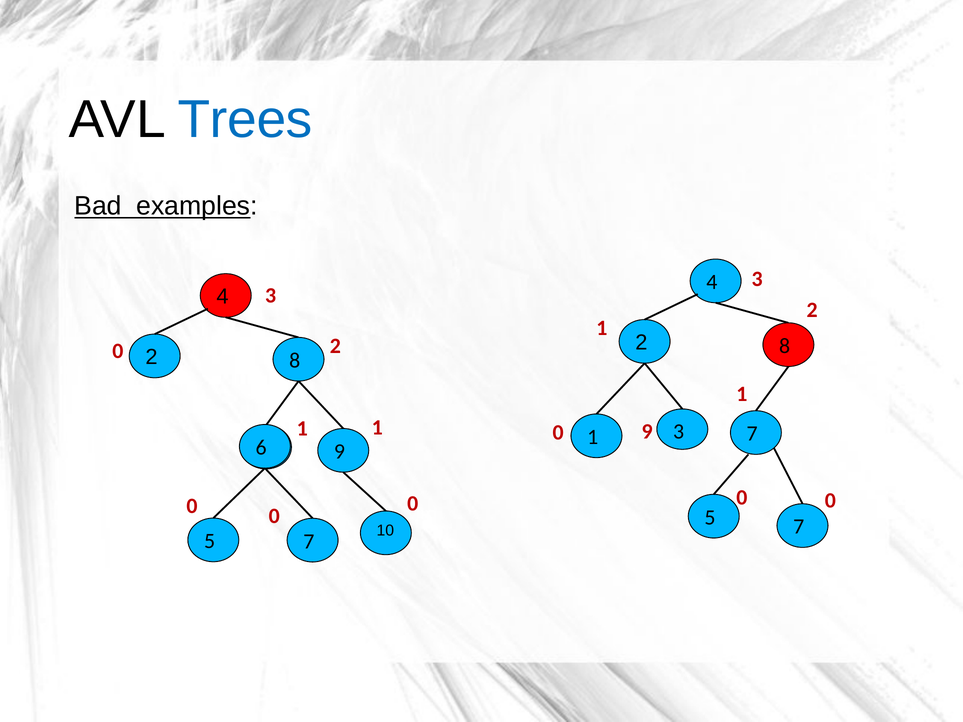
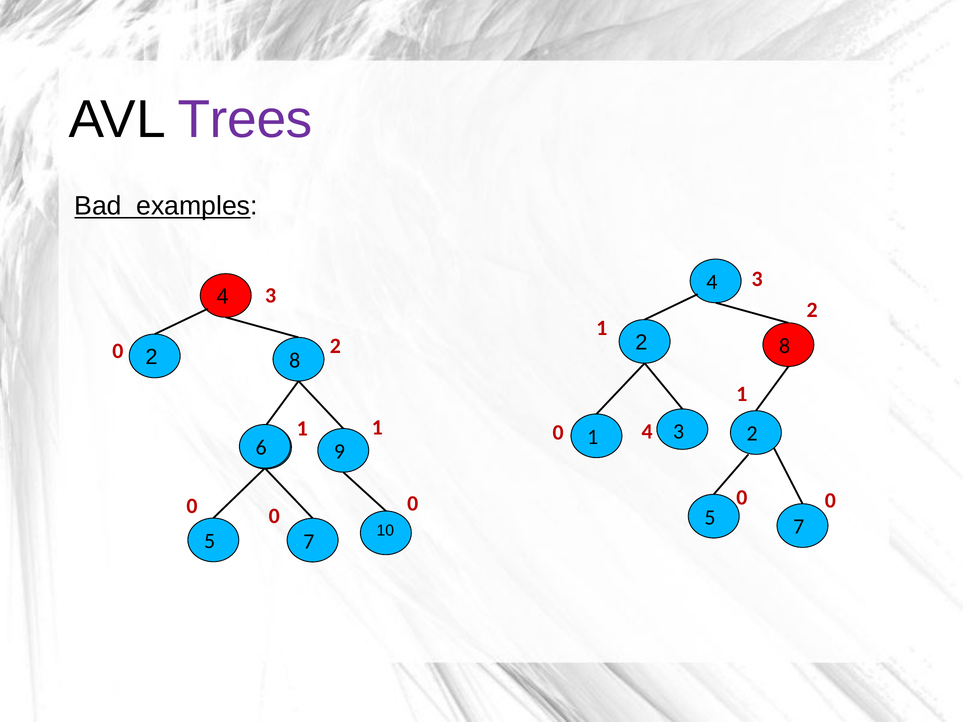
Trees colour: blue -> purple (245, 120)
0 9: 9 -> 4 (647, 431)
3 7: 7 -> 2 (752, 434)
